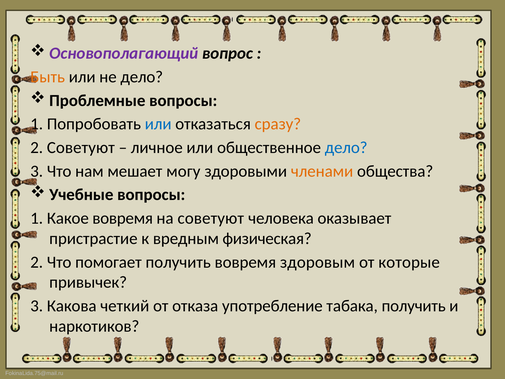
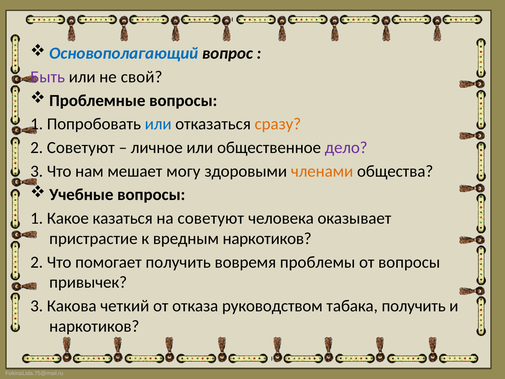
Основополагающий colour: purple -> blue (124, 53)
Быть colour: orange -> purple (48, 77)
не дело: дело -> свой (142, 77)
дело colour: blue -> purple (346, 147)
Какое вовремя: вовремя -> казаться (123, 218)
вредным физическая: физическая -> наркотиков (267, 238)
здоровым: здоровым -> проблемы (318, 262)
от которые: которые -> вопросы (409, 262)
употребление: употребление -> руководством (272, 306)
